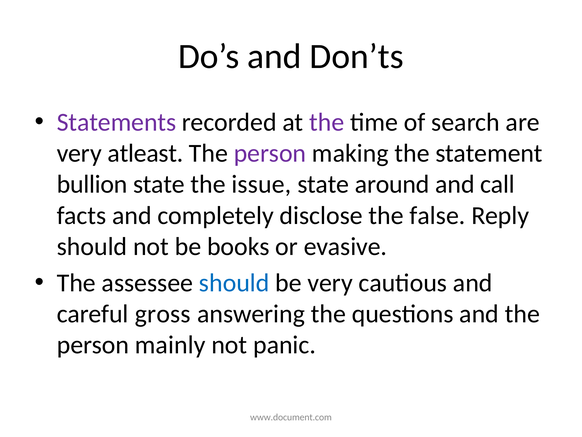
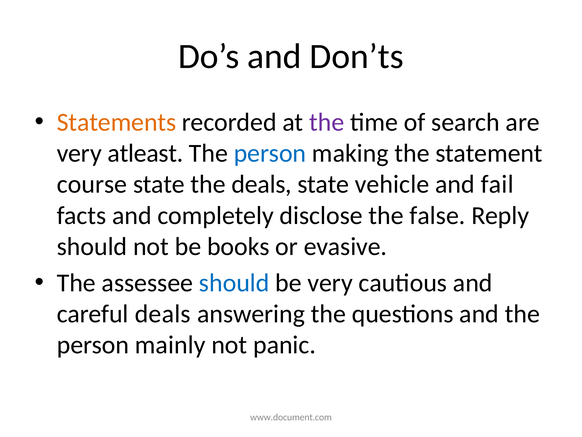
Statements colour: purple -> orange (116, 122)
person colour: purple -> blue (270, 153)
bullion: bullion -> course (92, 184)
the issue: issue -> deals (262, 184)
around: around -> vehicle (392, 184)
call: call -> fail (497, 184)
careful gross: gross -> deals (163, 314)
